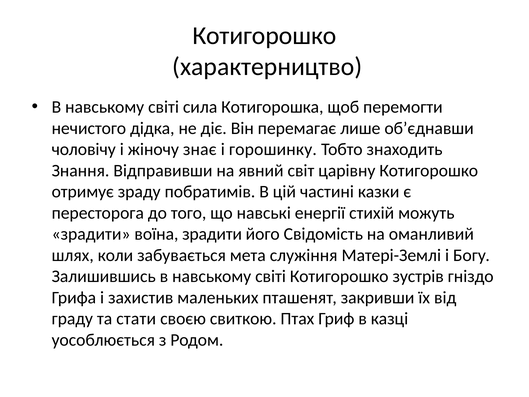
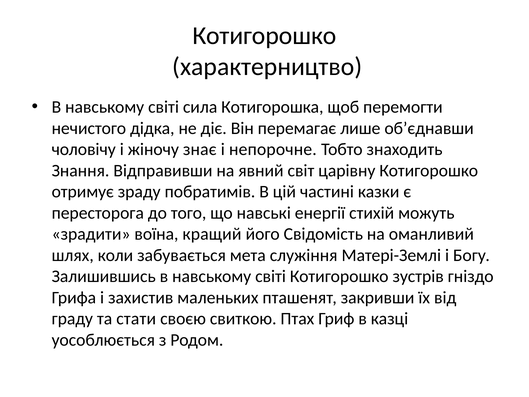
горошинку: горошинку -> непорочне (273, 149)
воїна зрадити: зрадити -> кращий (212, 234)
